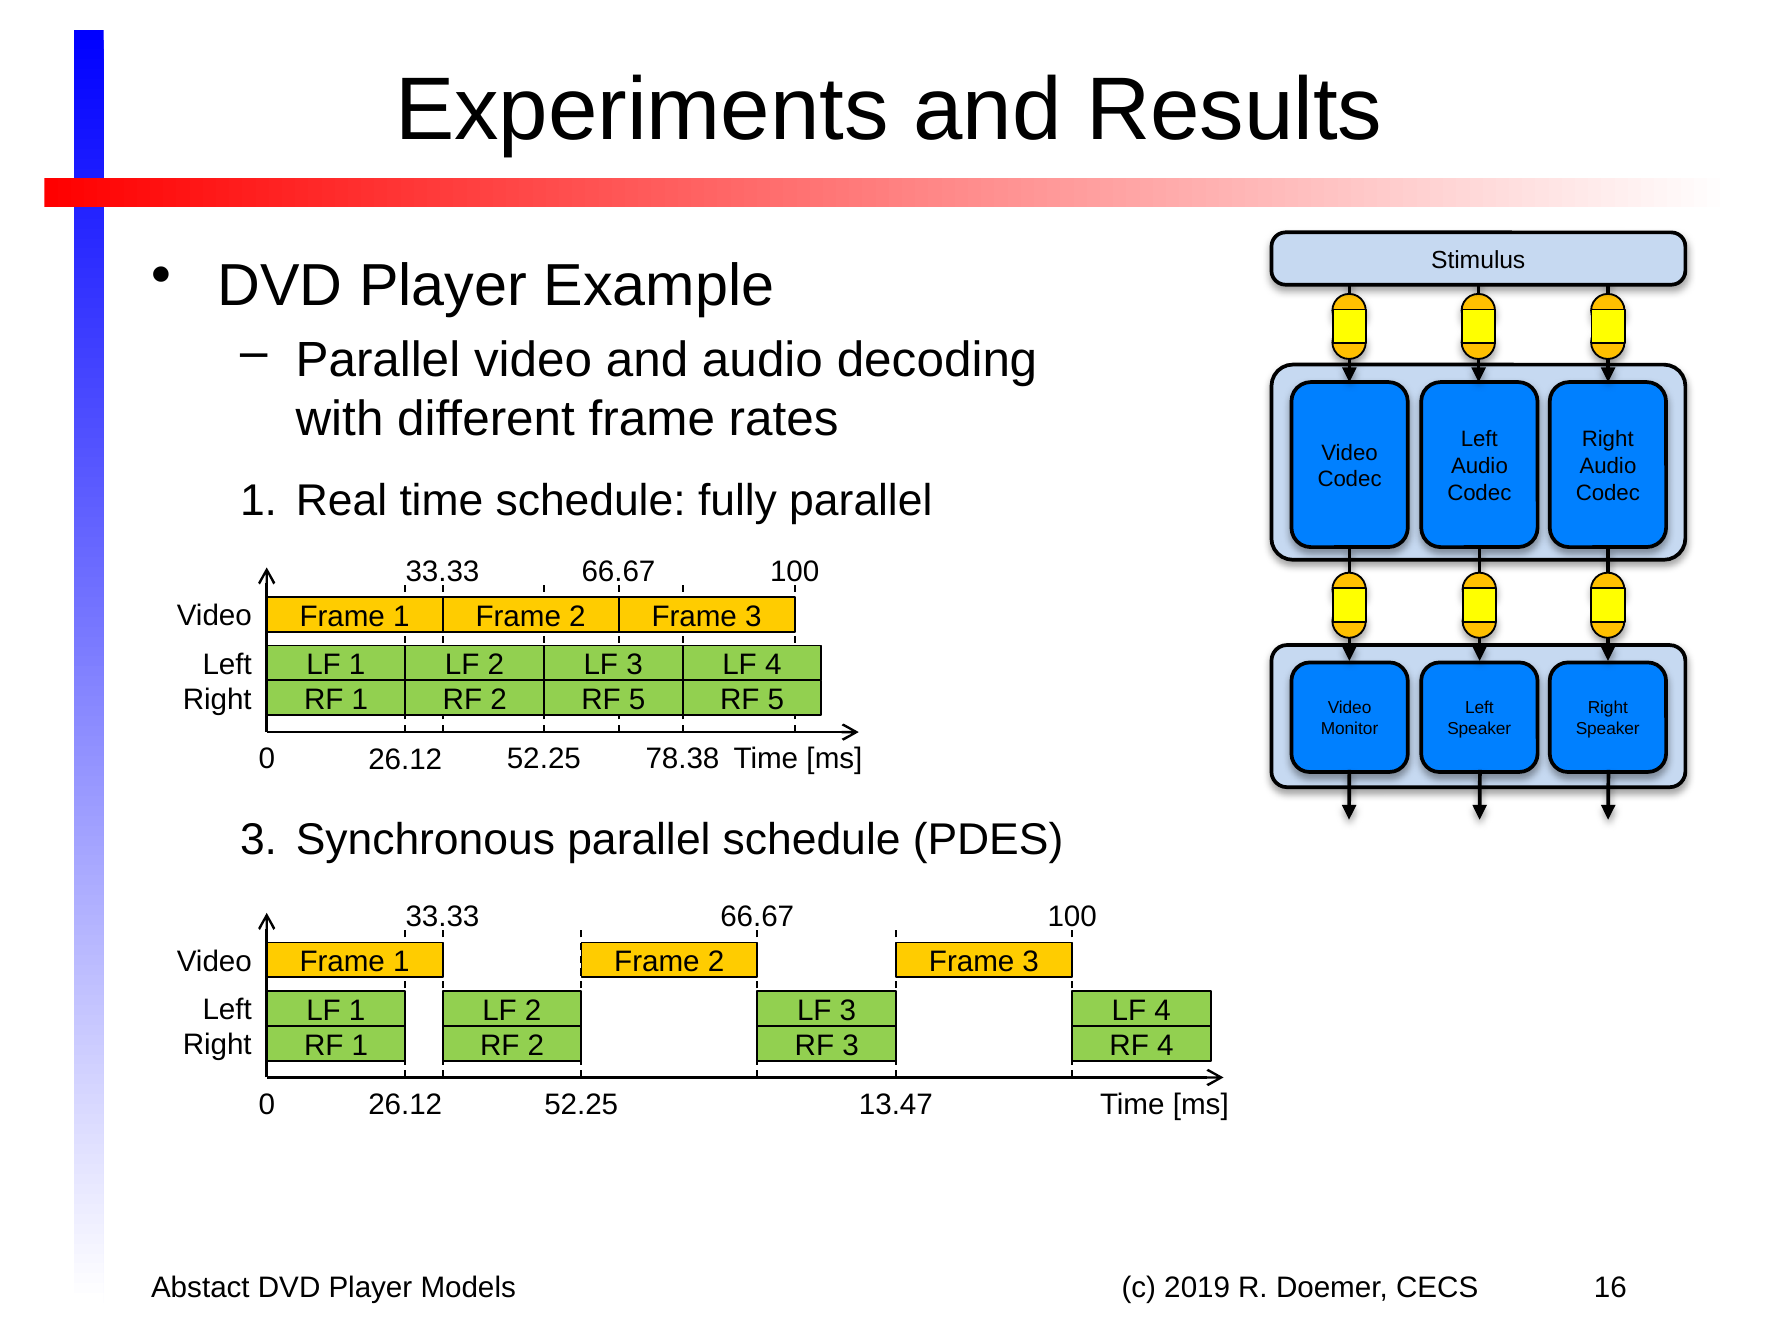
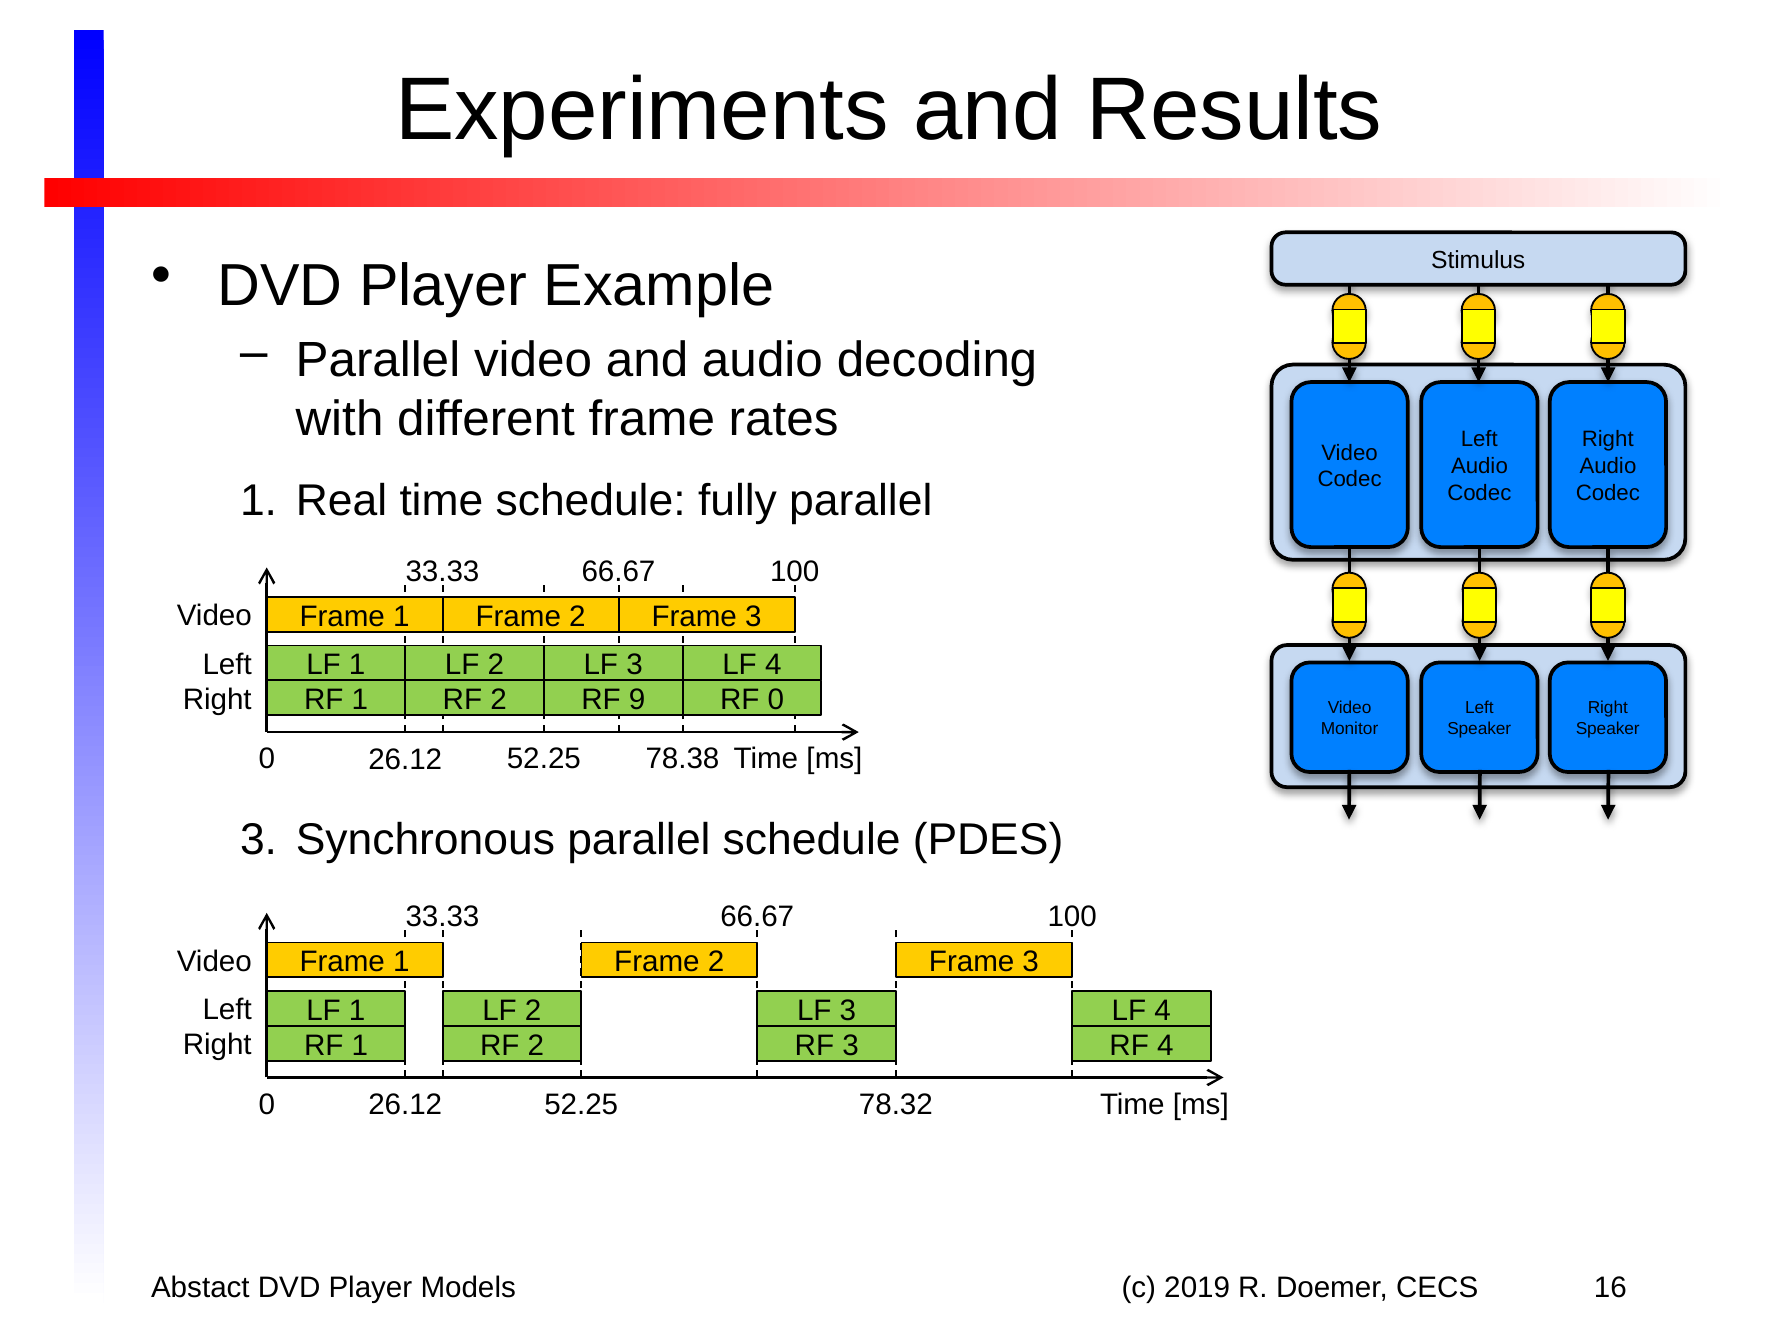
5: 5 -> 9 (637, 700)
5: 5 -> 0 (776, 700)
13.47: 13.47 -> 78.32 (896, 1105)
